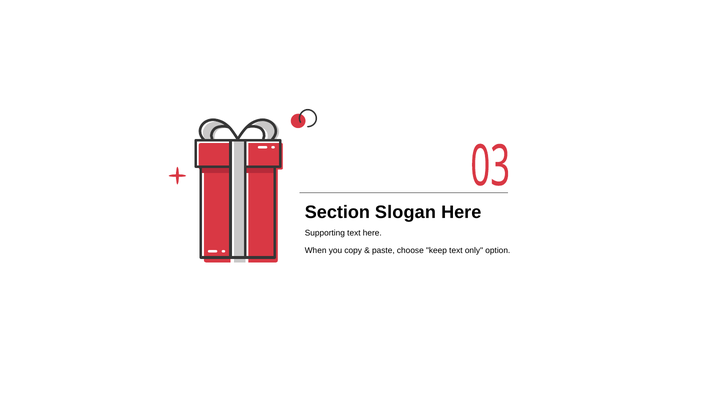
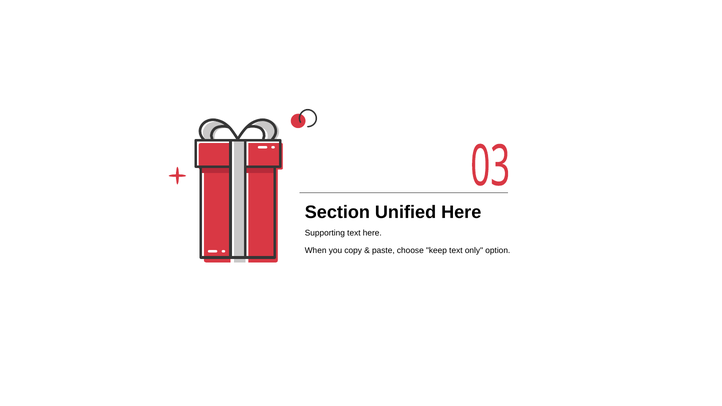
Slogan: Slogan -> Unified (406, 212)
